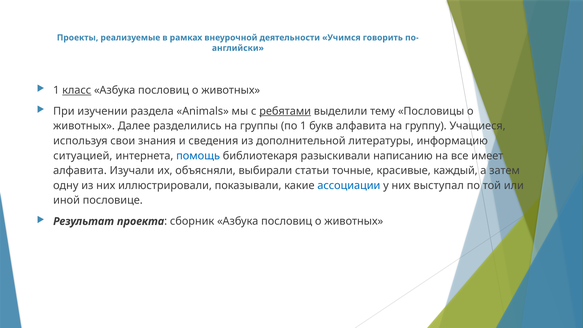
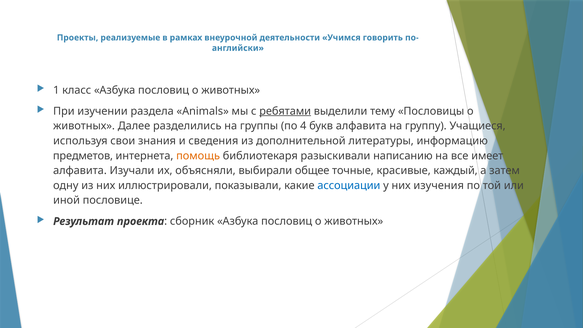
класс underline: present -> none (77, 90)
по 1: 1 -> 4 (303, 126)
ситуацией: ситуацией -> предметов (83, 156)
помощь colour: blue -> orange (198, 156)
статьи: статьи -> общее (312, 171)
выступал: выступал -> изучения (439, 185)
